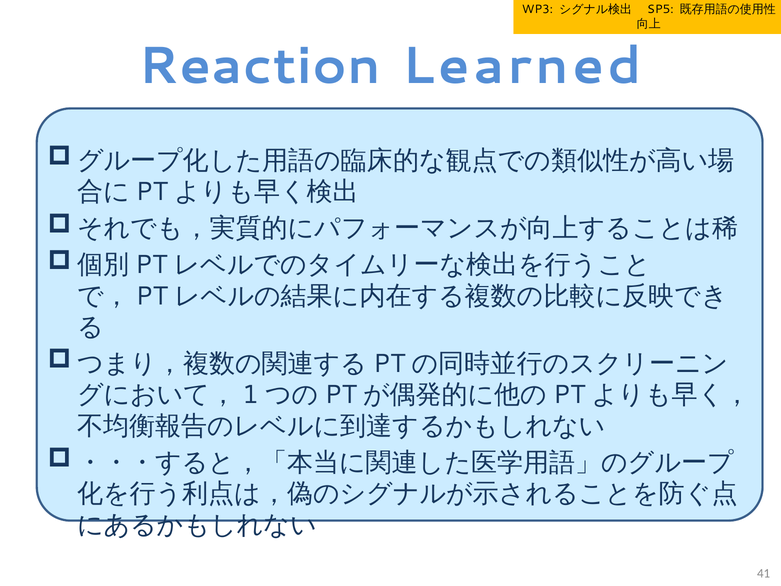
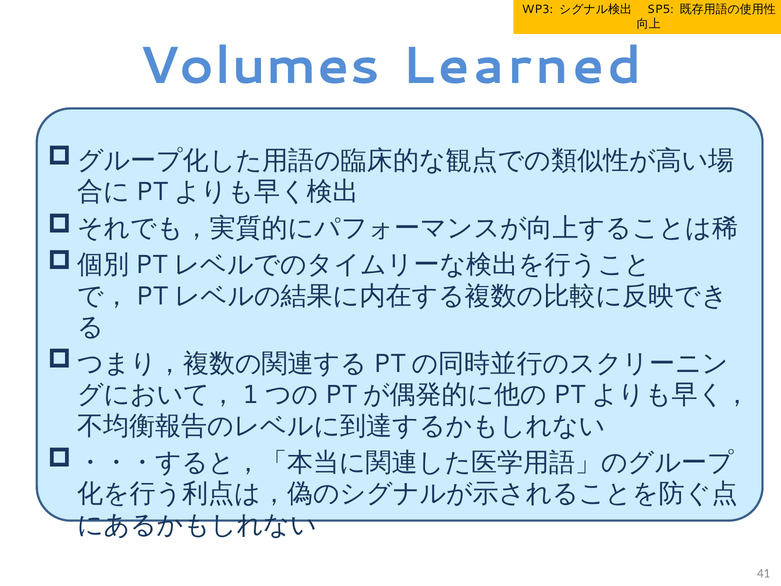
Reaction: Reaction -> Volumes (259, 66)
